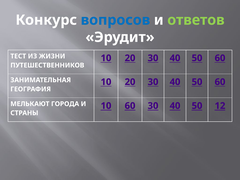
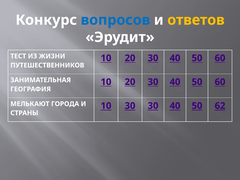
ответов colour: light green -> yellow (196, 20)
10 60: 60 -> 30 (130, 106)
12: 12 -> 62 (220, 106)
